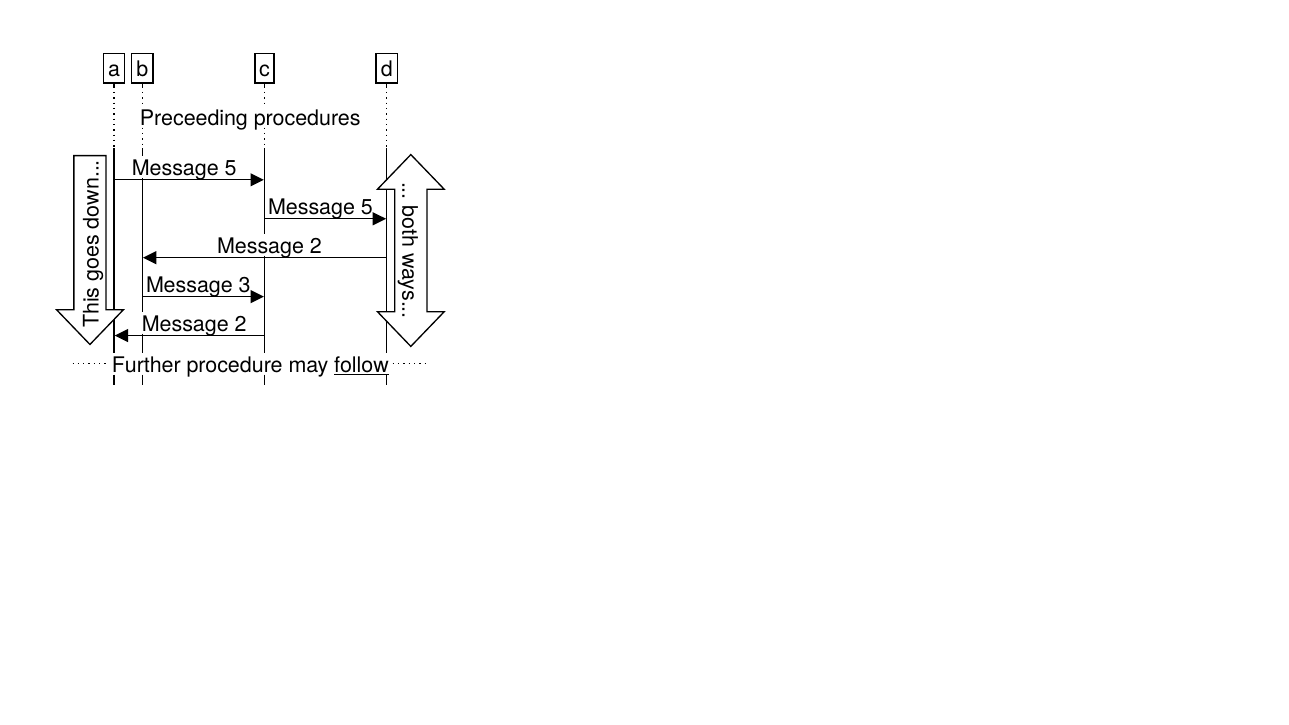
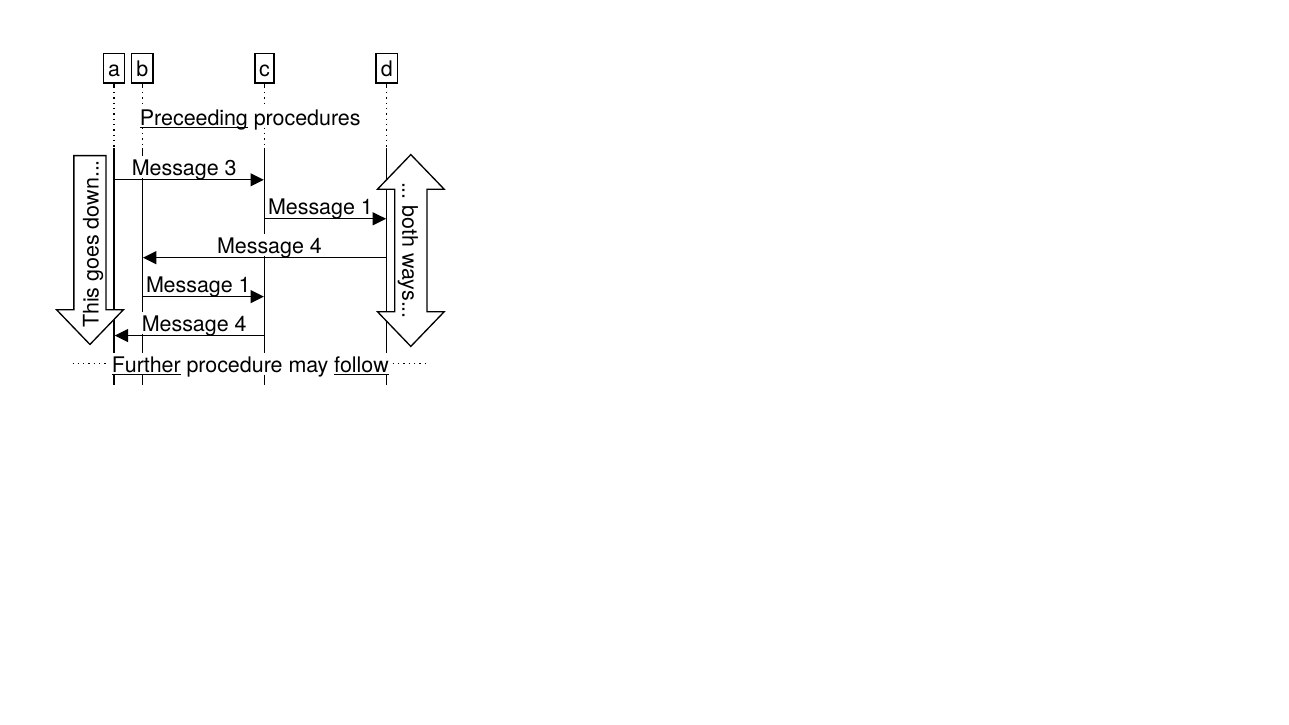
Preceeding underline: none -> present (194, 118)
5: 5 -> 3 (231, 169)
5: 5 -> 1 (367, 208)
2: 2 -> 4 (316, 246)
3: 3 -> 1 (245, 285)
2: 2 -> 4 (241, 324)
Further underline: none -> present (146, 365)
